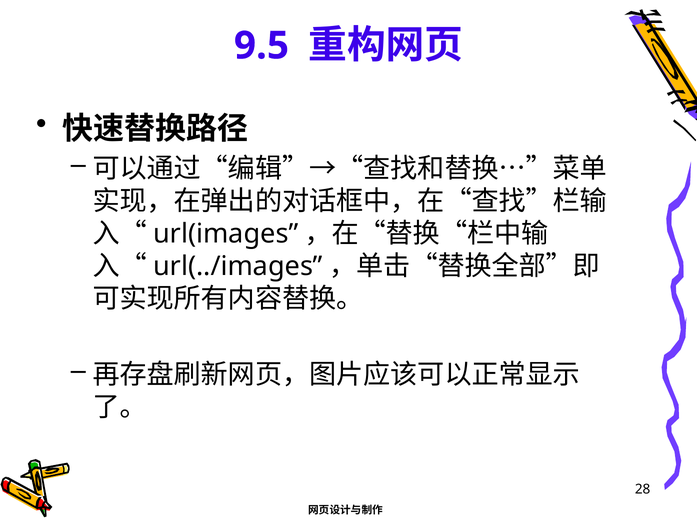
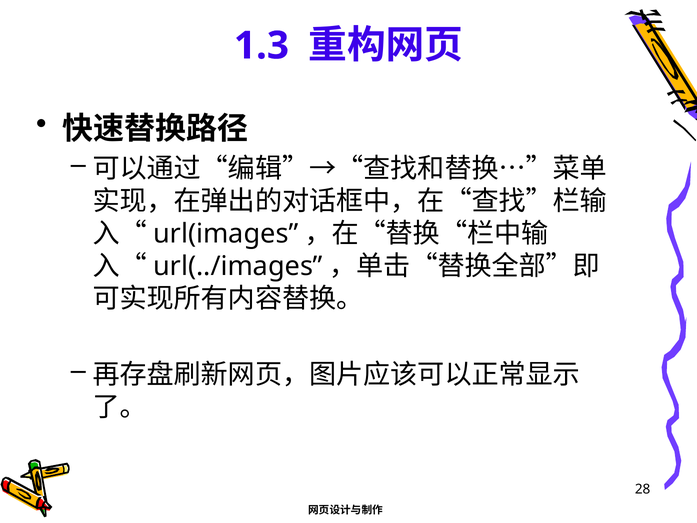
9.5: 9.5 -> 1.3 (261, 46)
